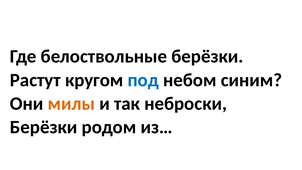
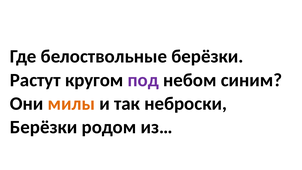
под colour: blue -> purple (143, 80)
